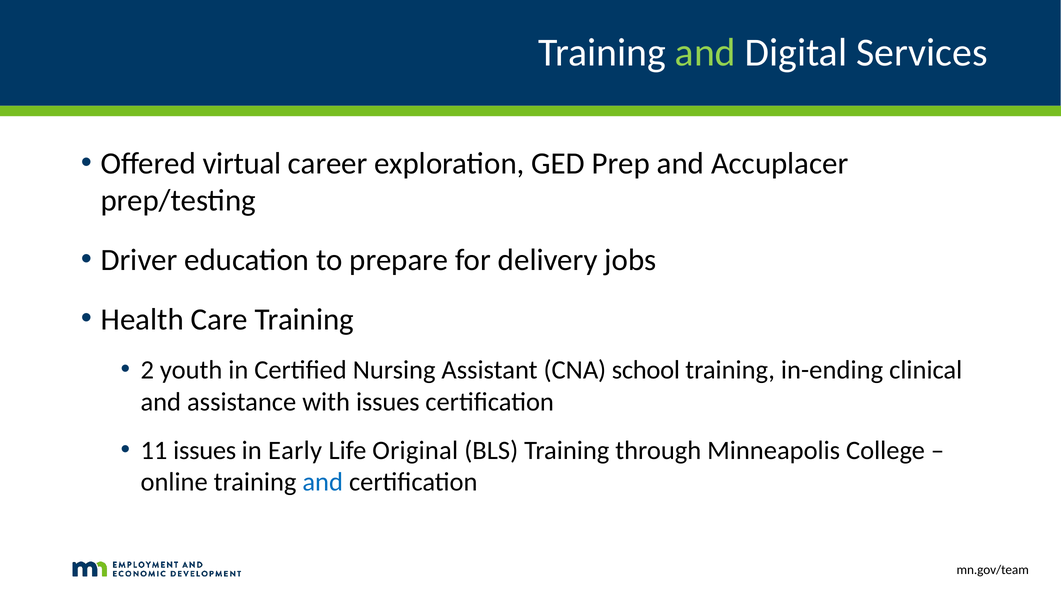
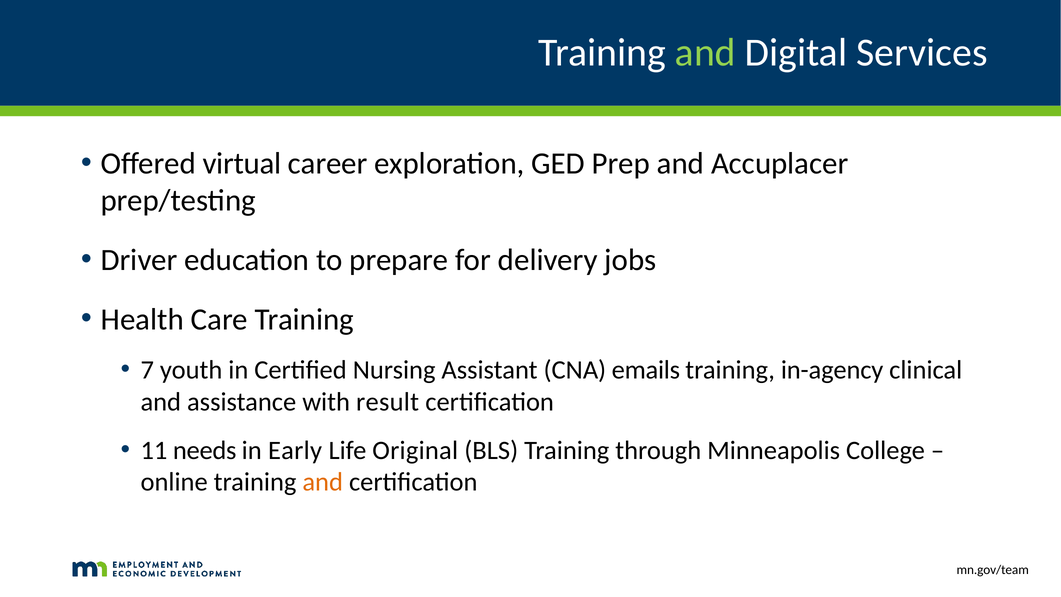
2: 2 -> 7 (147, 370)
school: school -> emails (646, 370)
in-ending: in-ending -> in-agency (832, 370)
with issues: issues -> result (388, 402)
11 issues: issues -> needs (205, 450)
and colour: blue -> orange (323, 482)
